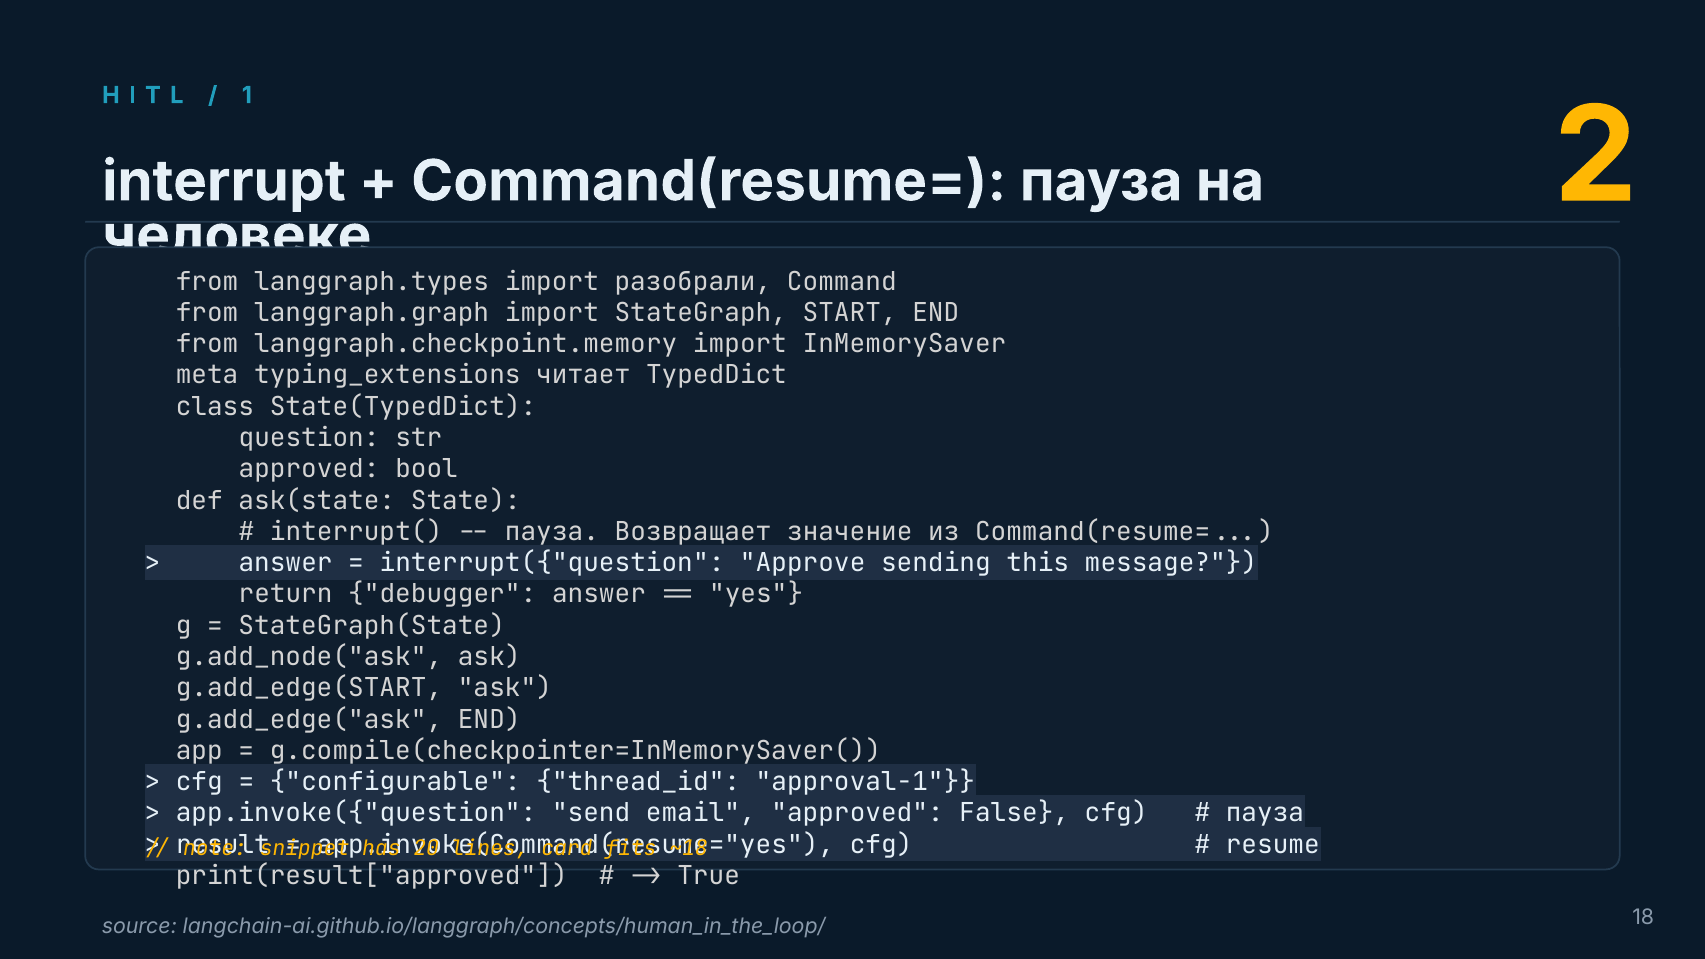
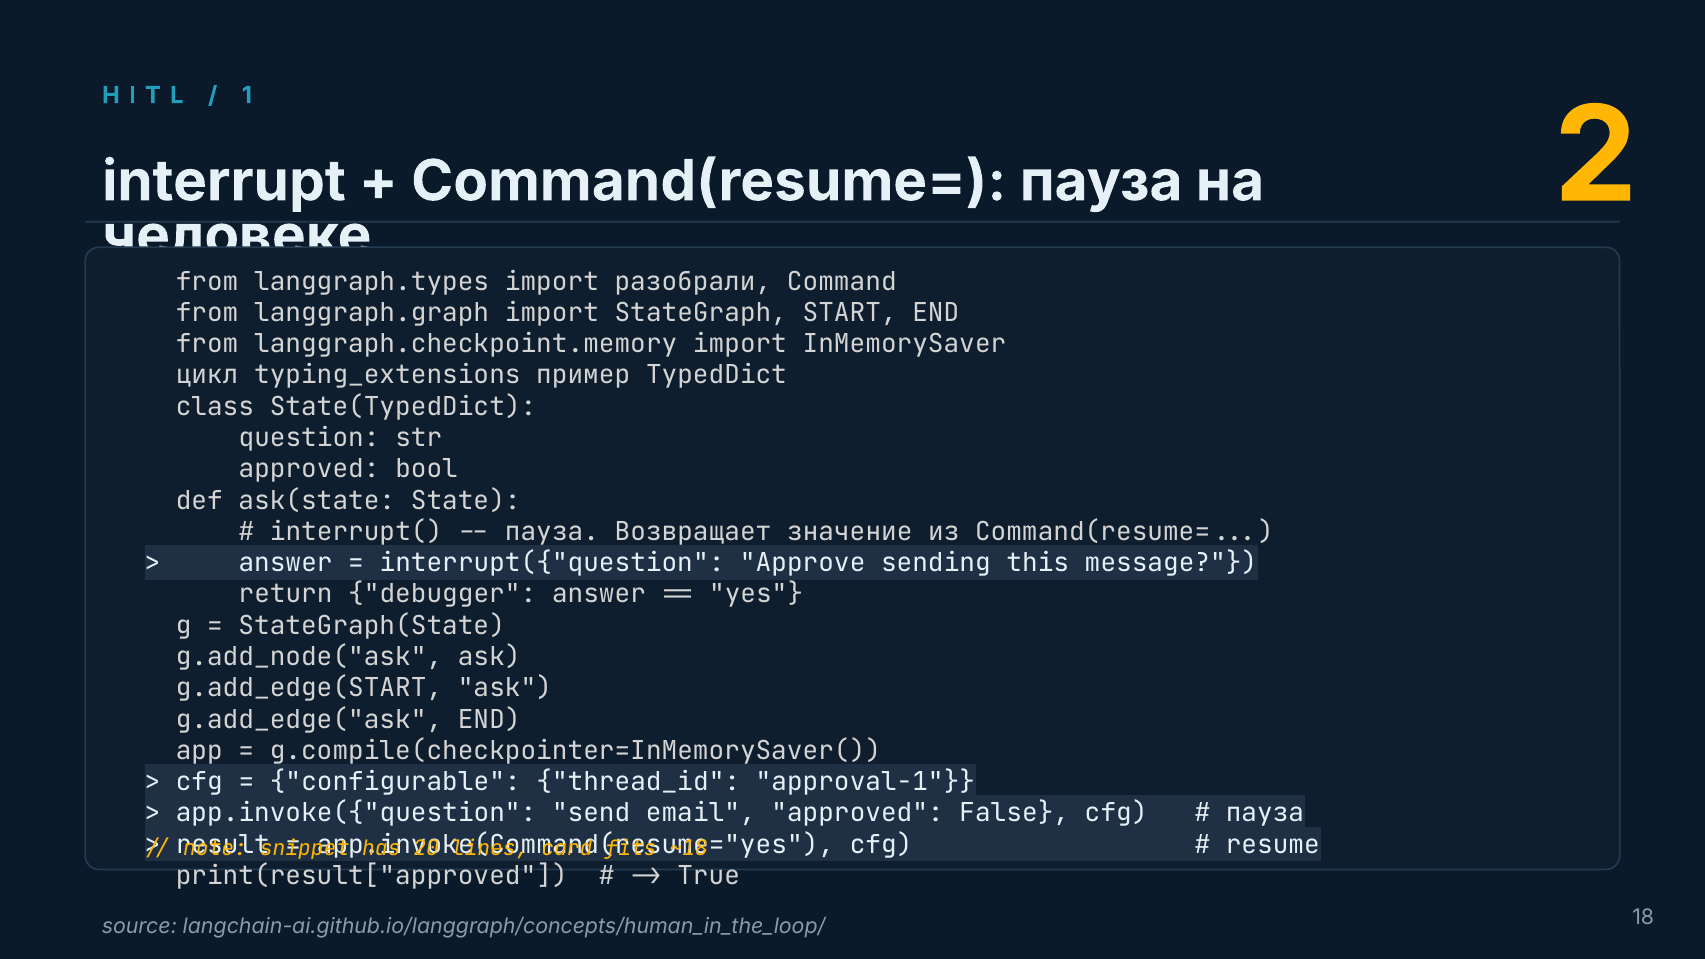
meta: meta -> цикл (207, 375)
читает: читает -> пример (583, 375)
